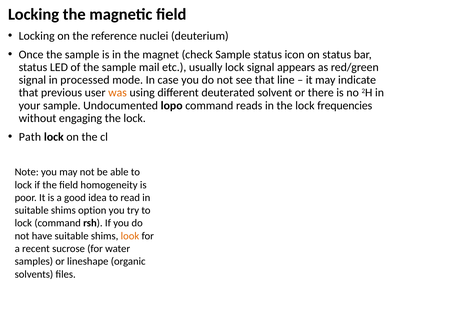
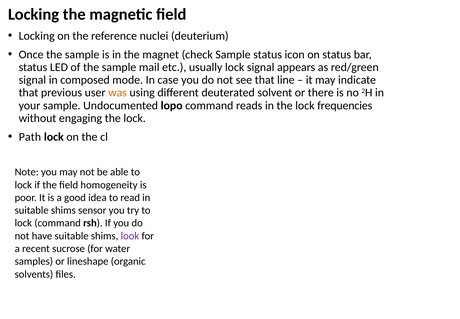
processed: processed -> composed (85, 80)
option: option -> sensor (92, 210)
look colour: orange -> purple (130, 235)
